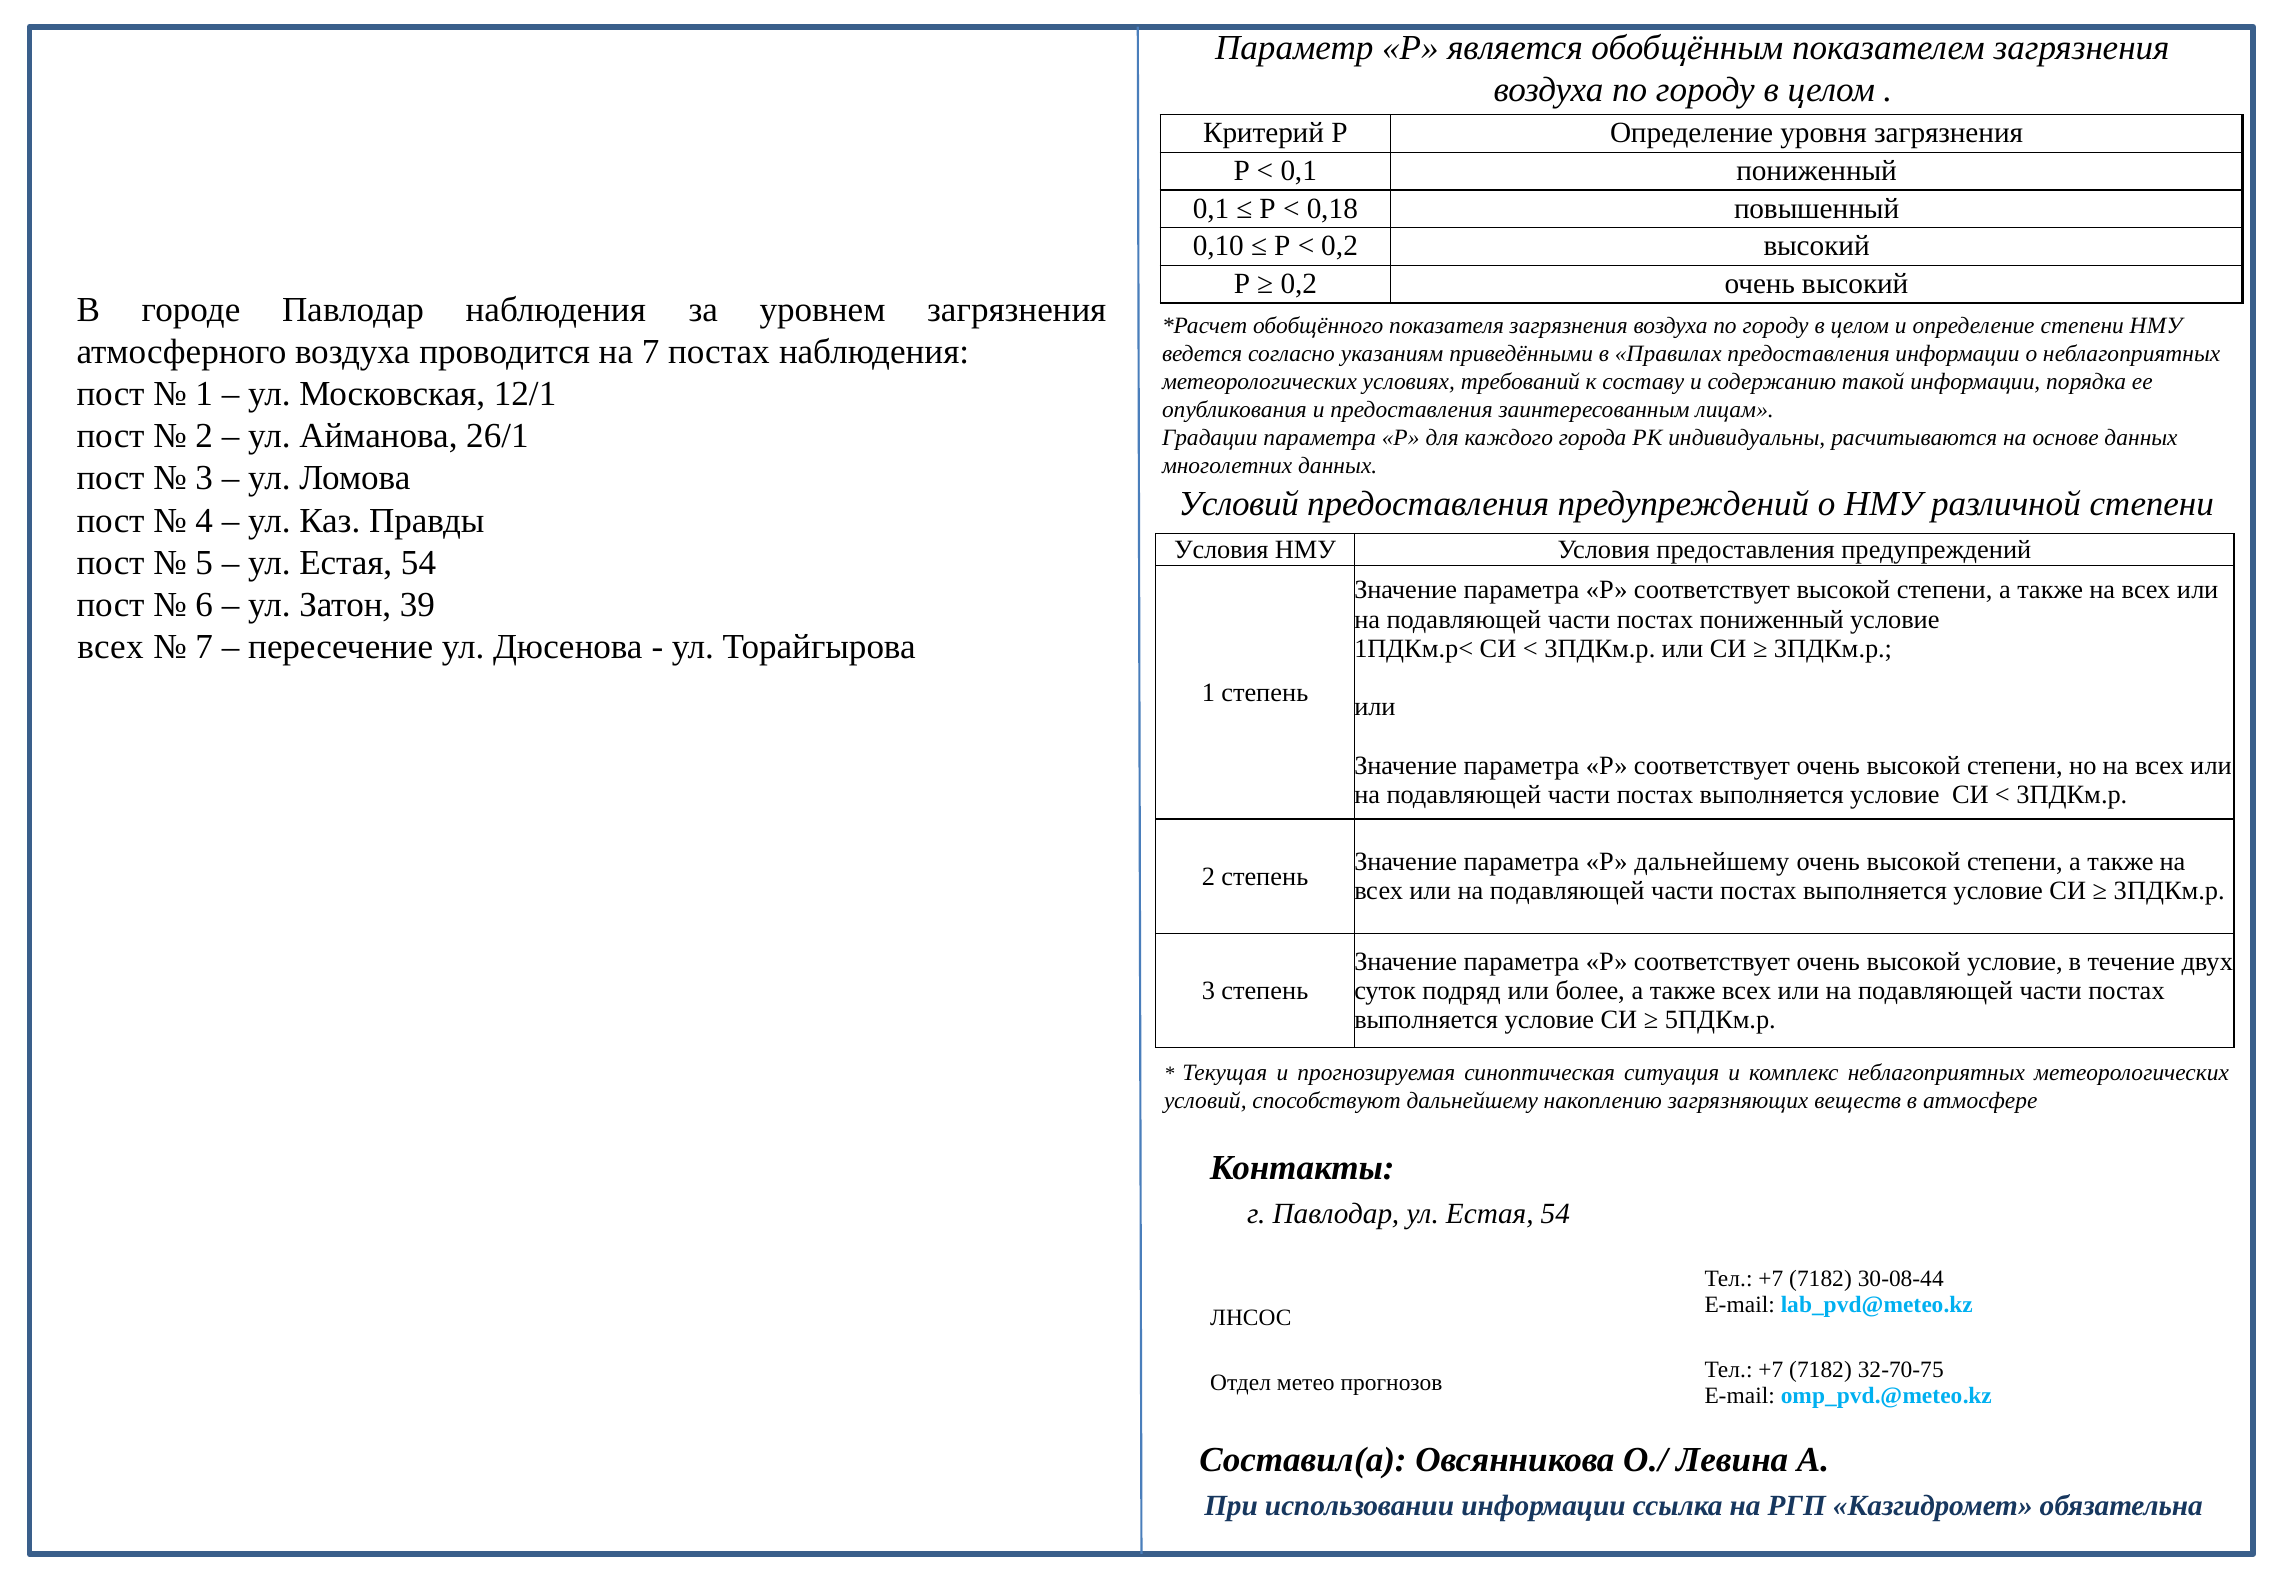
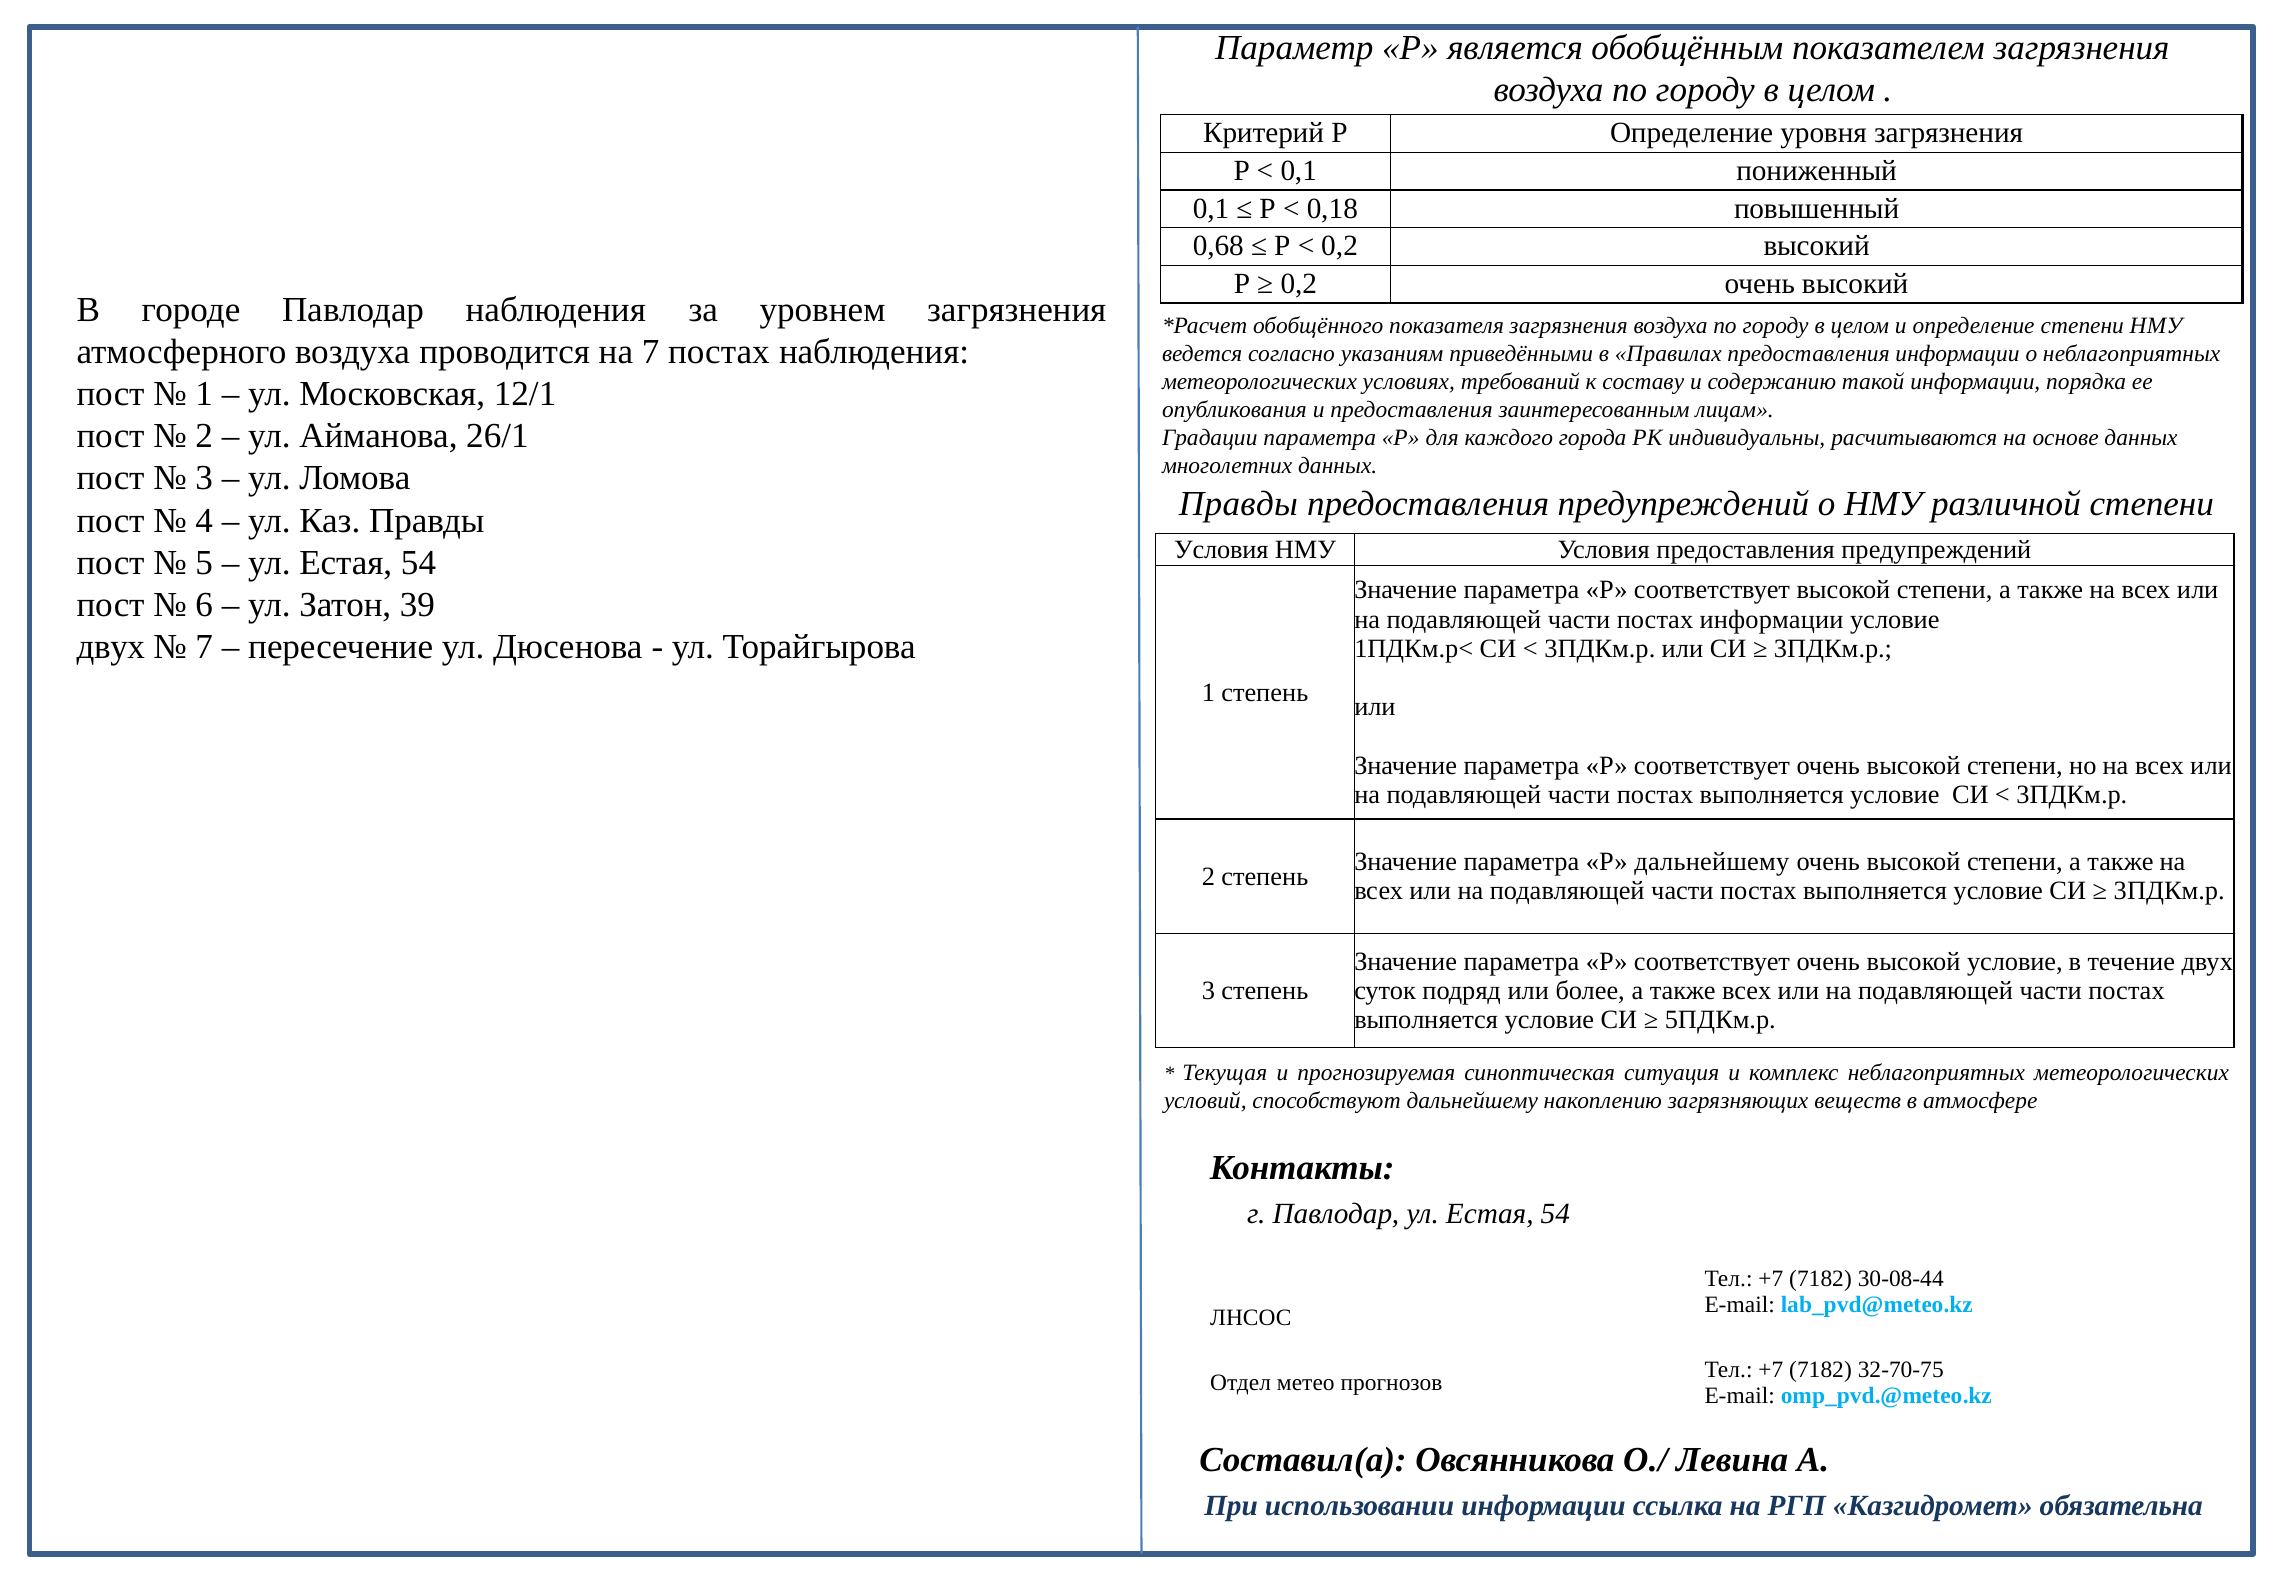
0,10: 0,10 -> 0,68 (1218, 246)
Условий: Условий -> Правды (1238, 503)
постах пониженный: пониженный -> информации (1772, 619)
всех: всех -> двух (111, 647)
